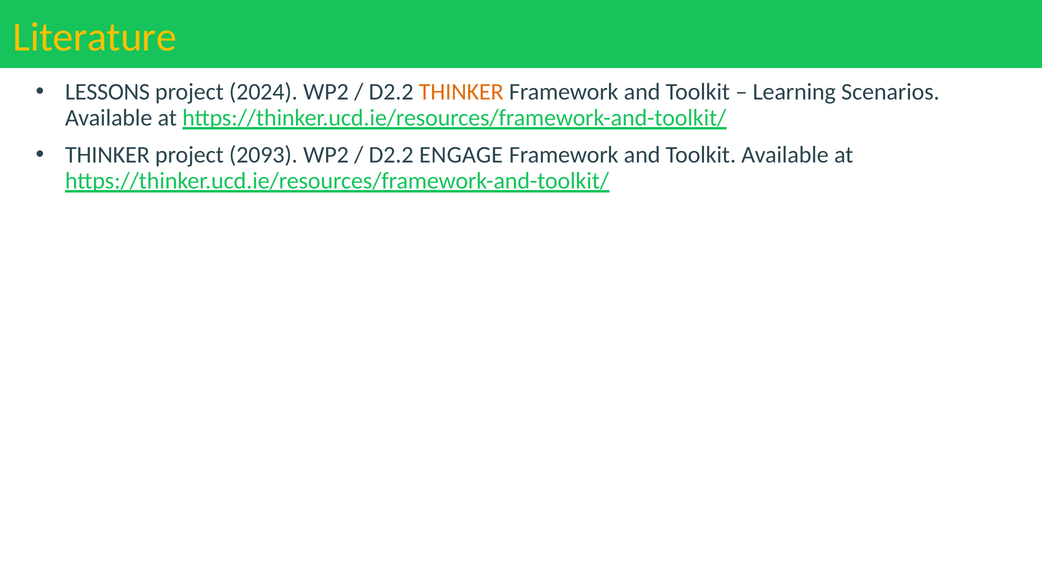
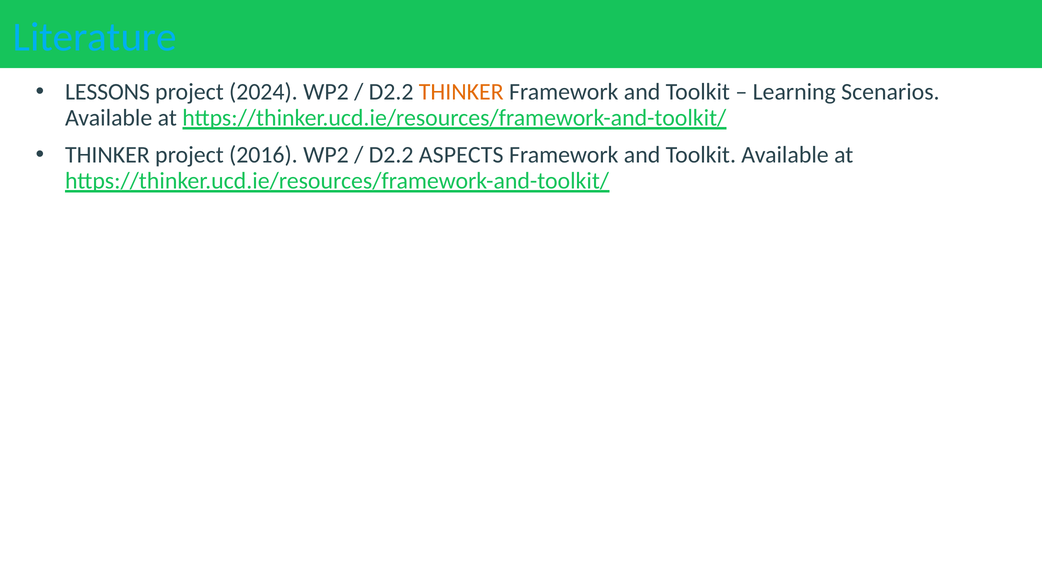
Literature colour: yellow -> light blue (95, 37)
2093: 2093 -> 2016 (263, 155)
ENGAGE: ENGAGE -> ASPECTS (461, 155)
